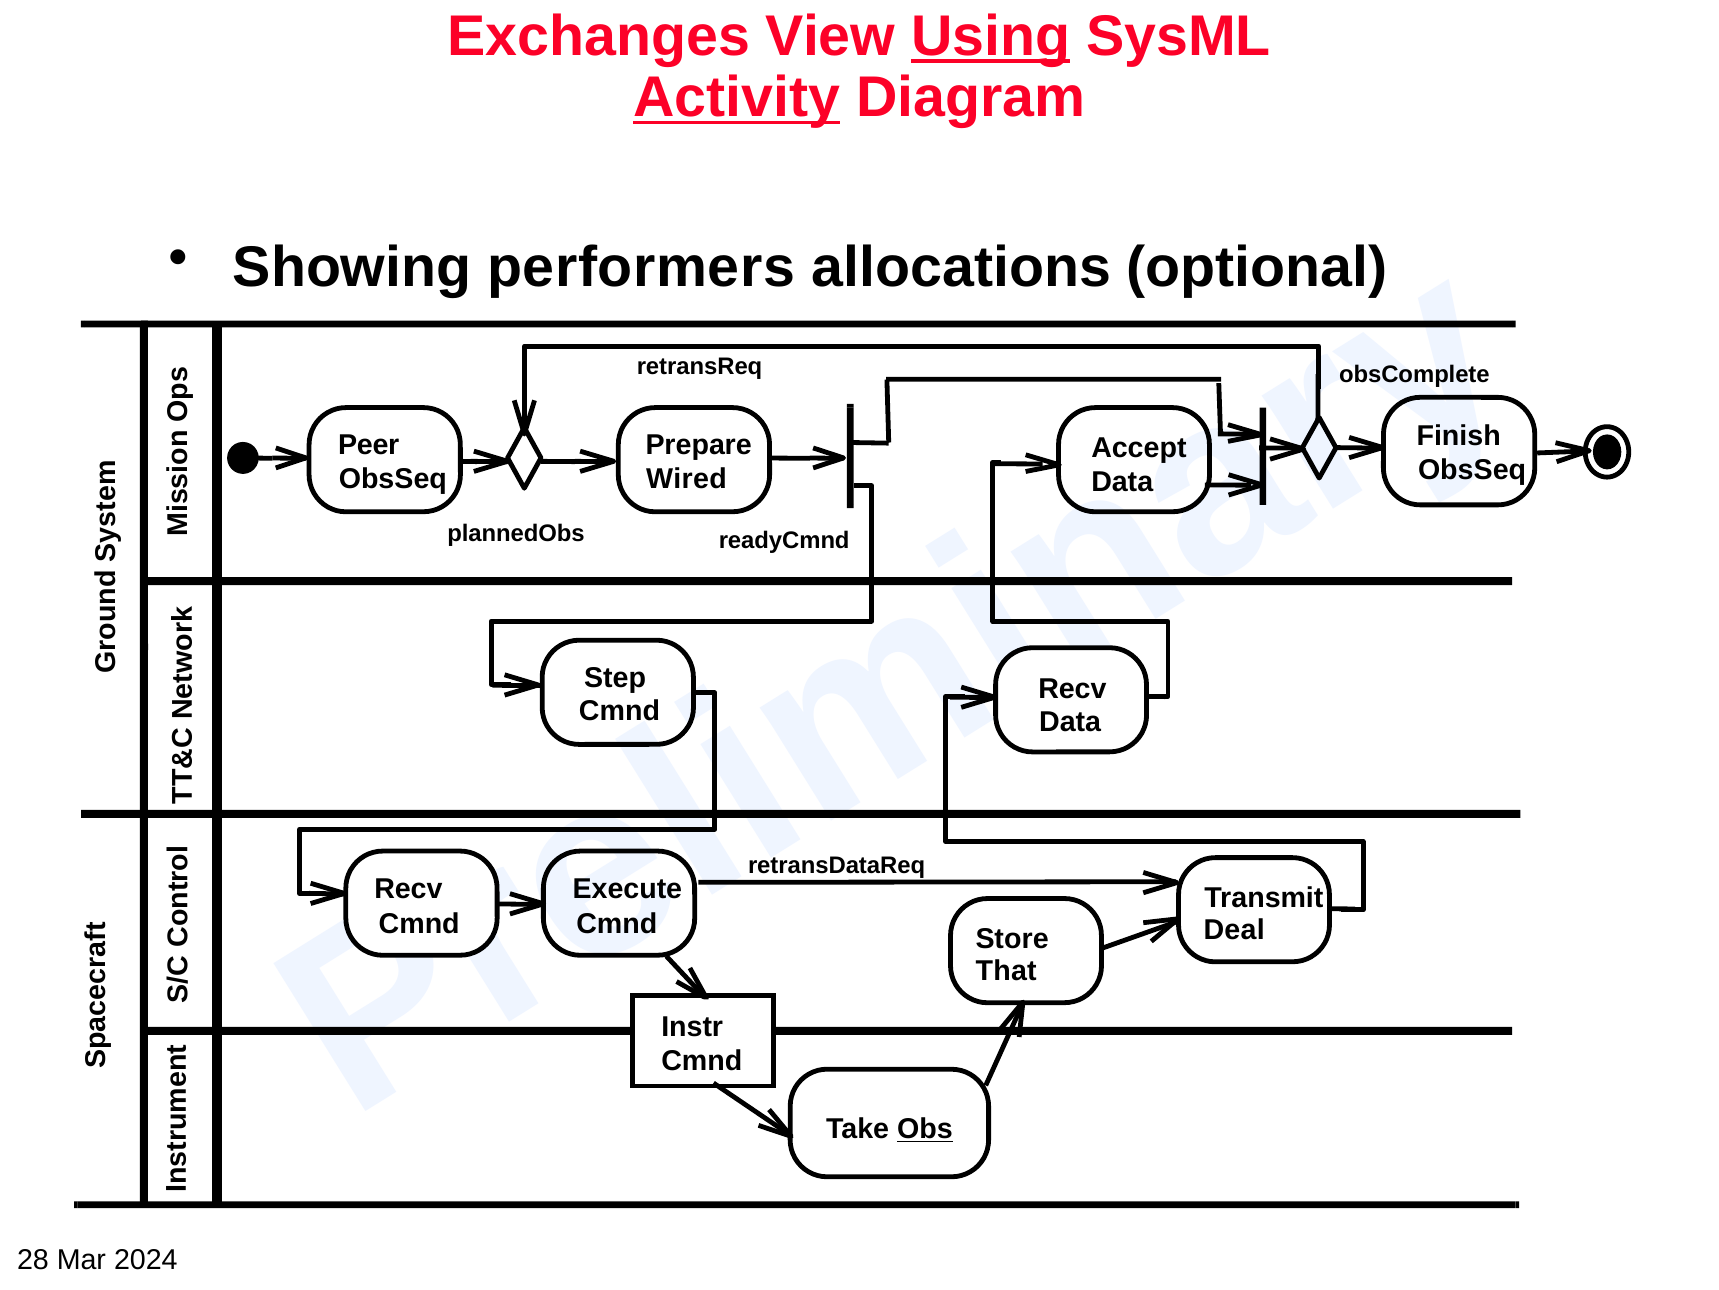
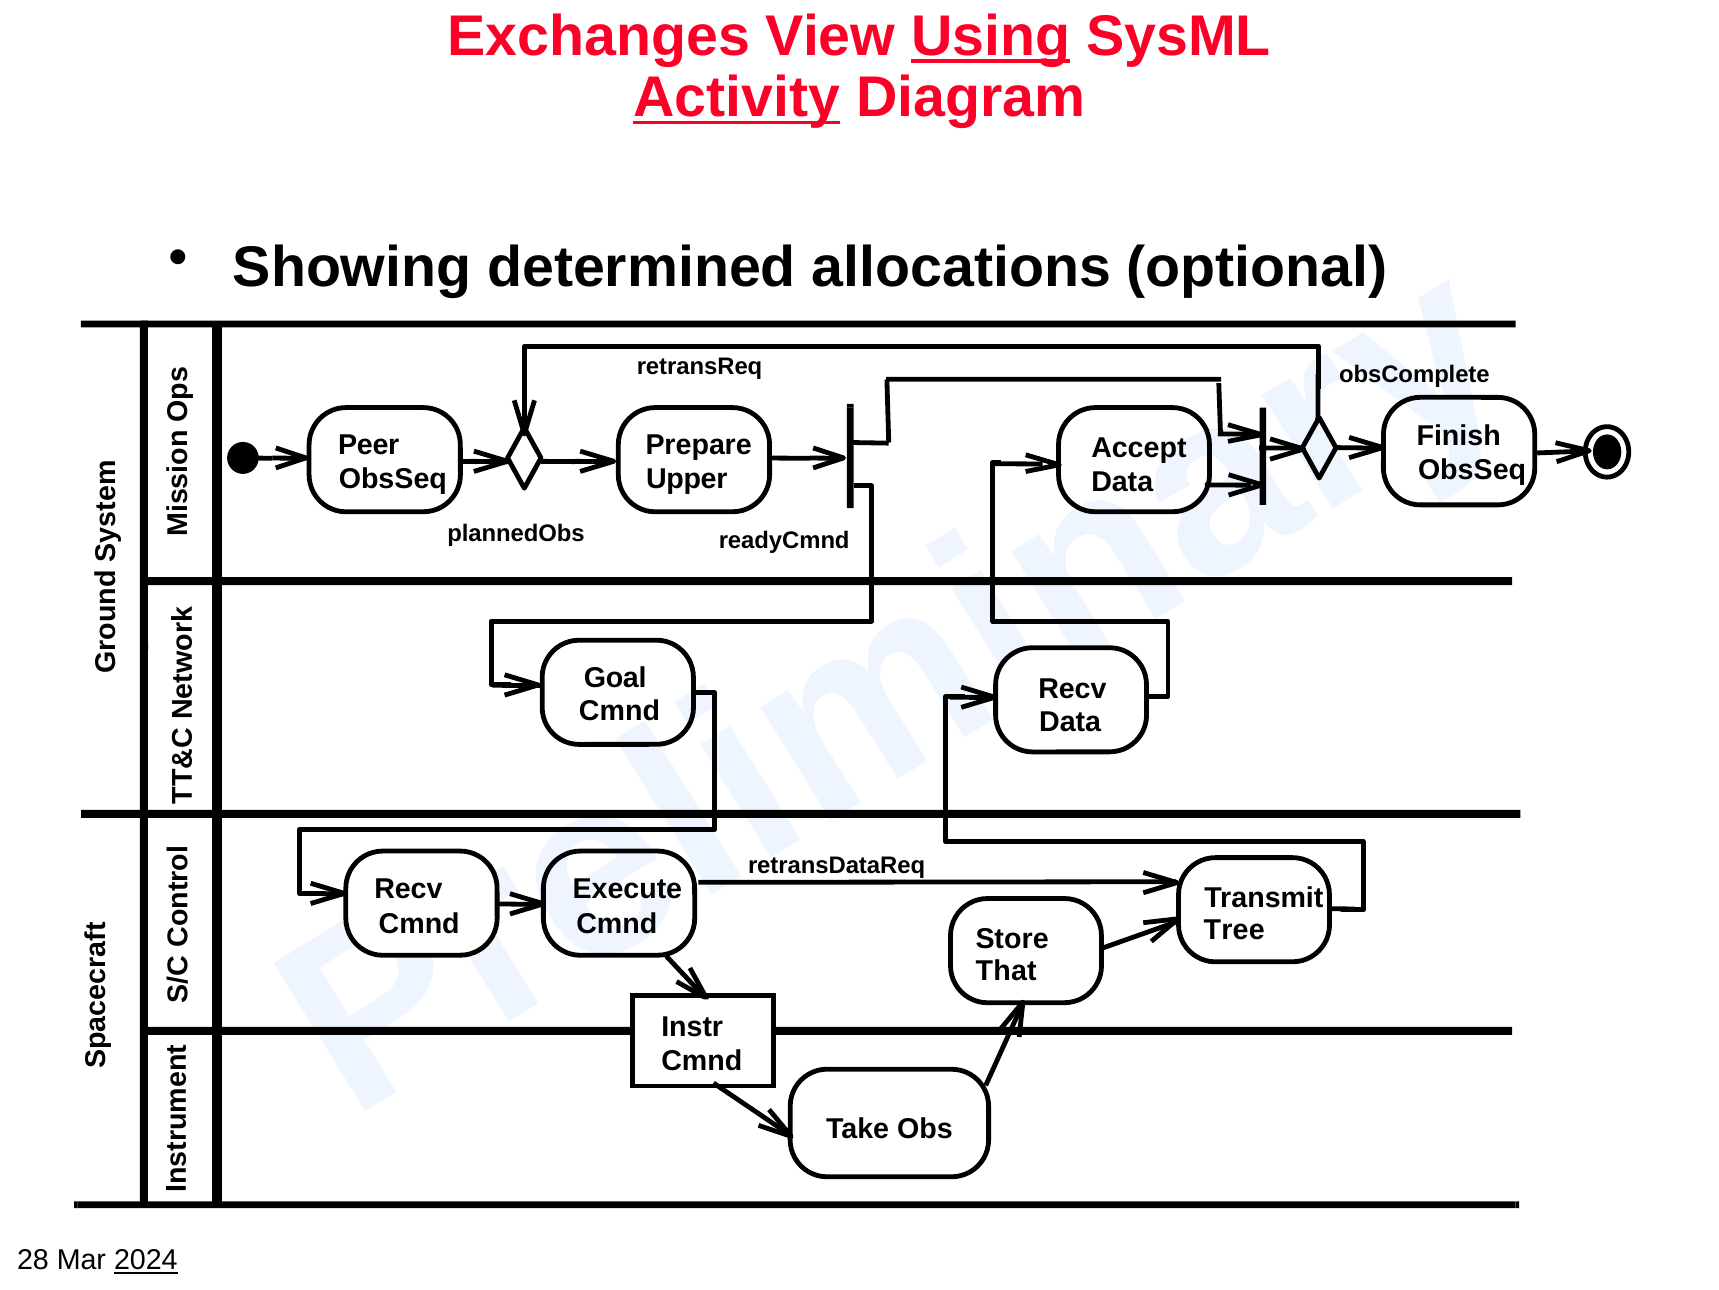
performers: performers -> determined (642, 268)
Wired: Wired -> Upper (687, 478)
Step: Step -> Goal (615, 677)
Deal: Deal -> Tree (1234, 930)
Obs underline: present -> none (925, 1128)
2024 underline: none -> present (146, 1260)
